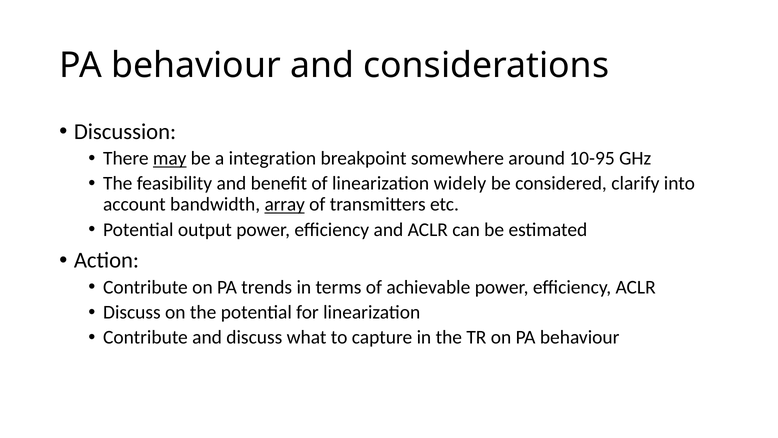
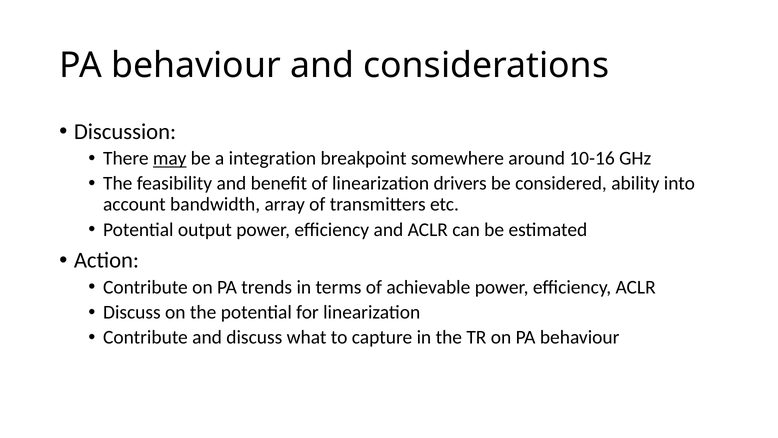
10-95: 10-95 -> 10-16 (592, 158)
widely: widely -> drivers (460, 183)
clarify: clarify -> ability (635, 183)
array underline: present -> none (285, 204)
